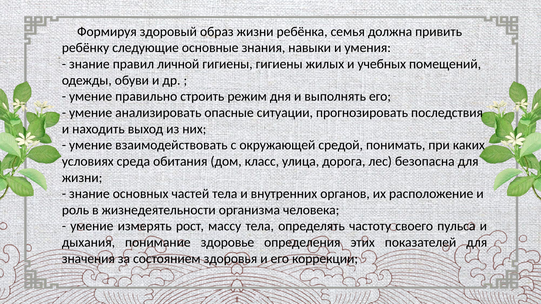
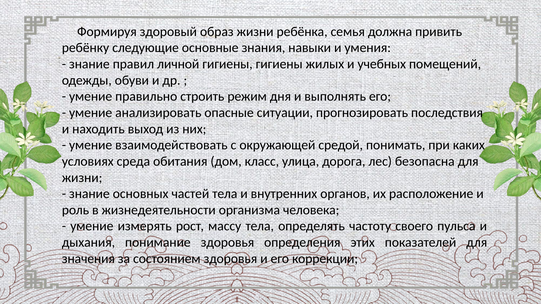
понимание здоровье: здоровье -> здоровья (227, 243)
